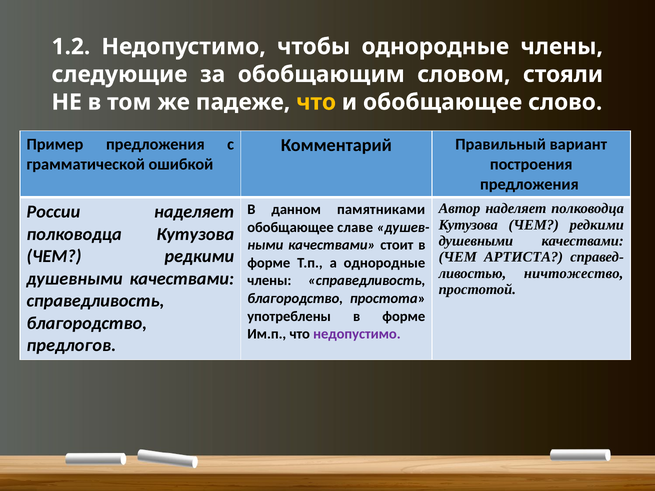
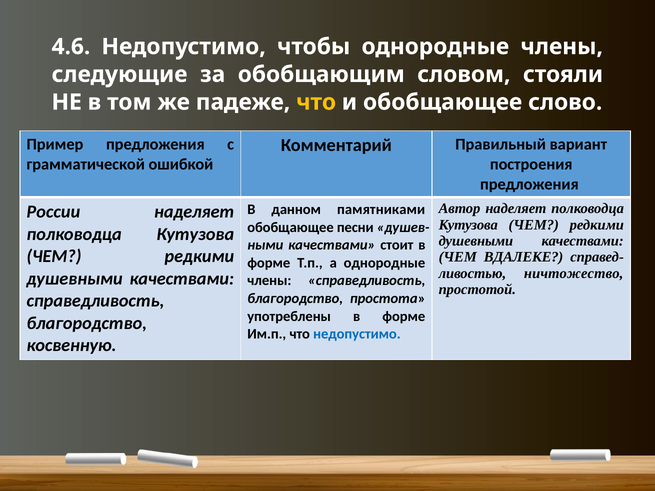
1.2: 1.2 -> 4.6 (71, 47)
славе: славе -> песни (355, 227)
АРТИСТА: АРТИСТА -> ВДАЛЕКЕ (524, 257)
недопустимо colour: purple -> blue (357, 334)
предлогов: предлогов -> косвенную (71, 346)
